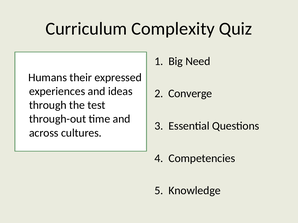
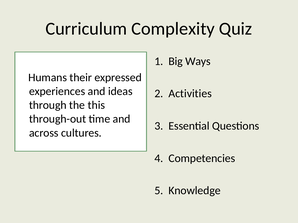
Need: Need -> Ways (198, 61)
Converge: Converge -> Activities (190, 94)
test: test -> this (96, 105)
